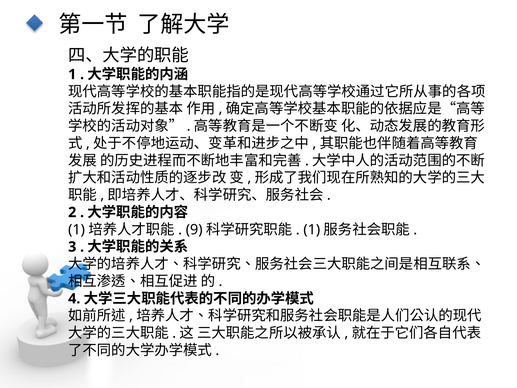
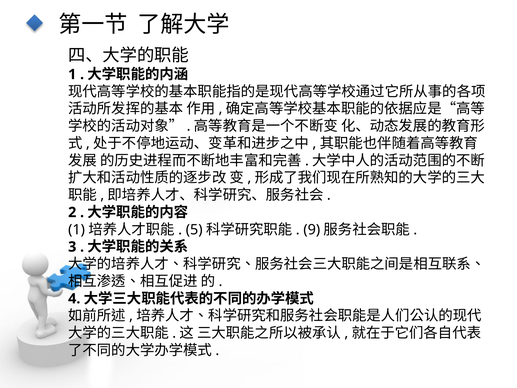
9: 9 -> 5 (194, 229)
1: 1 -> 9 (312, 229)
